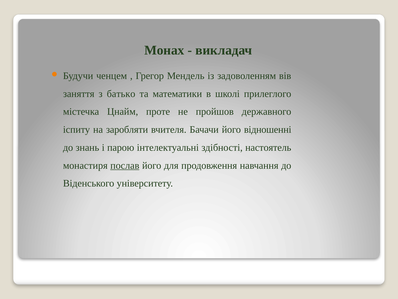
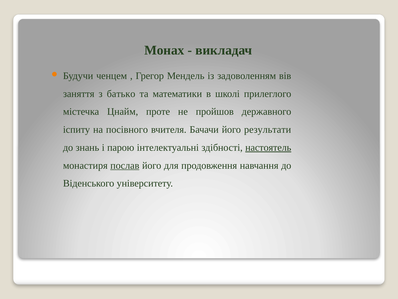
заробляти: заробляти -> посівного (127, 129)
відношенні: відношенні -> результати (268, 129)
настоятель underline: none -> present (268, 147)
